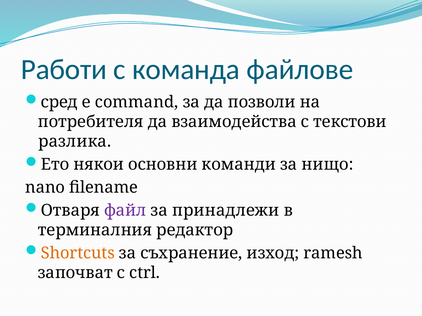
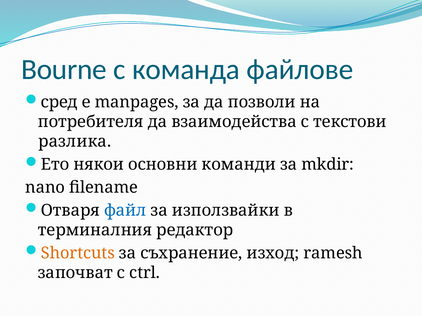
Работи: Работи -> Bourne (64, 70)
command: command -> manpages (137, 102)
нищо: нищо -> mkdir (328, 165)
файл colour: purple -> blue (125, 211)
принадлежи: принадлежи -> използвайки (226, 211)
